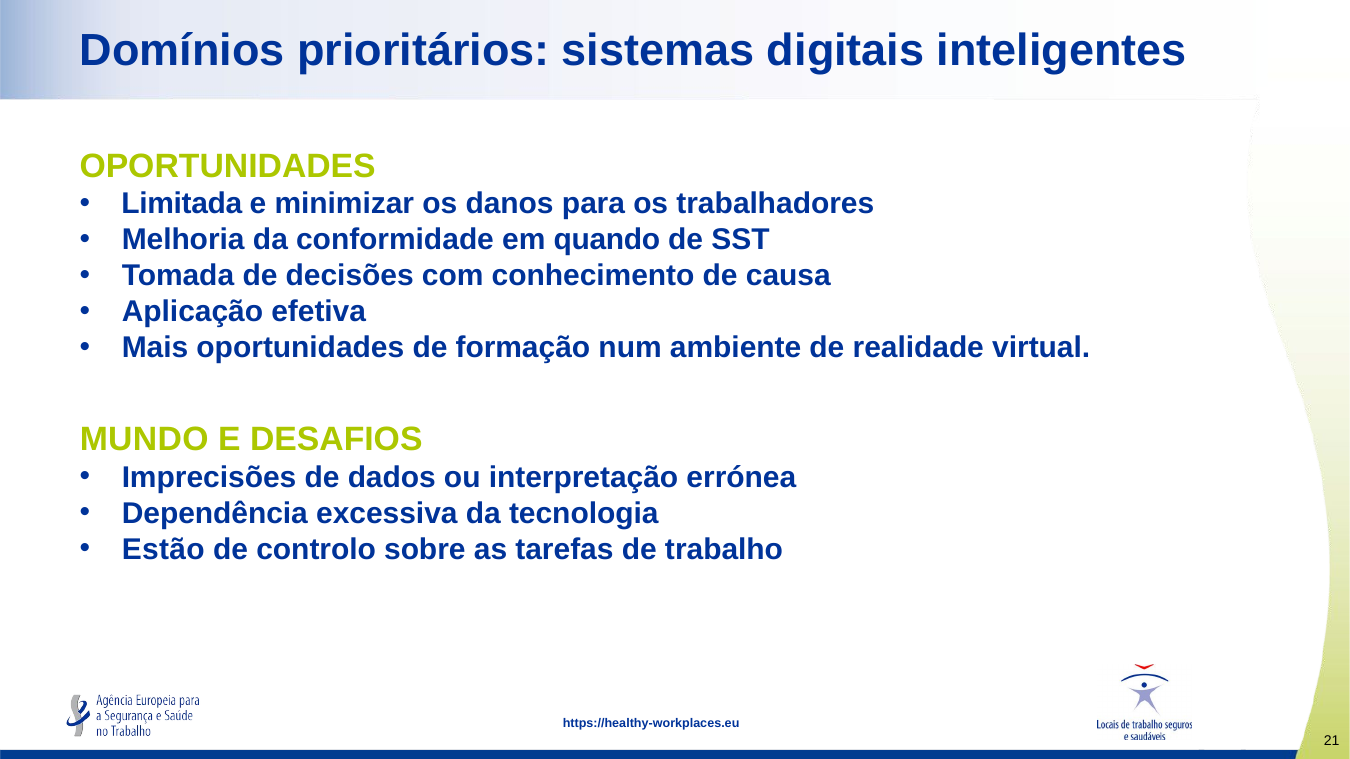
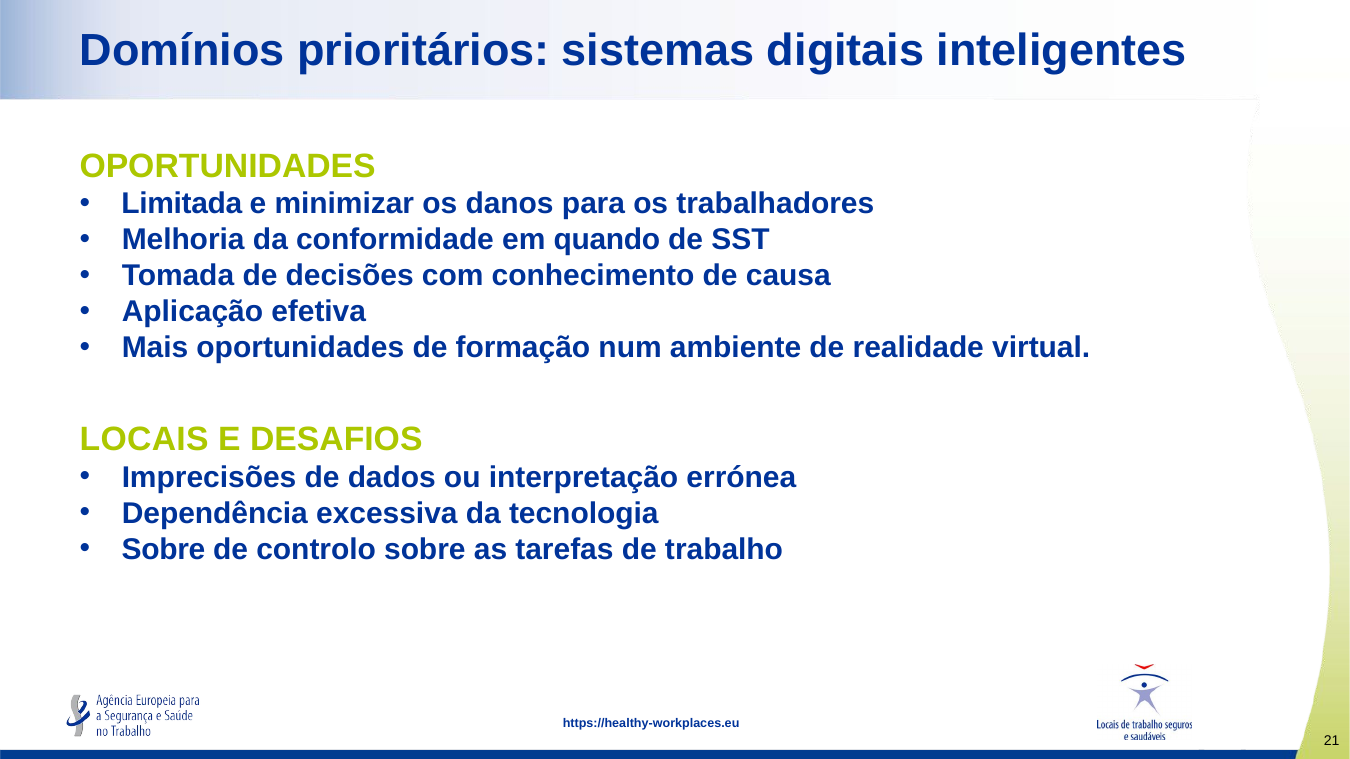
MUNDO: MUNDO -> LOCAIS (144, 440)
Estão: Estão -> Sobre (164, 550)
